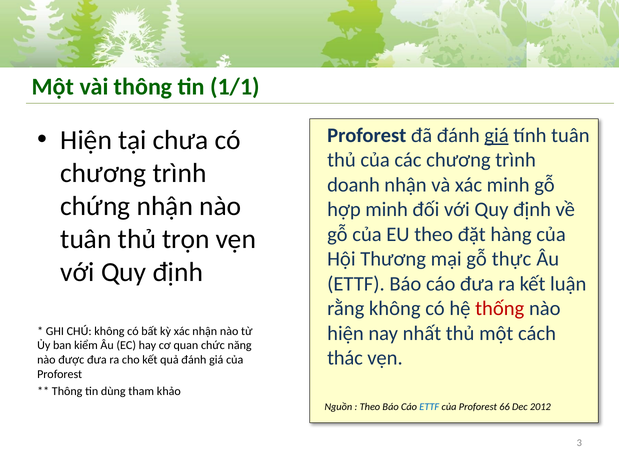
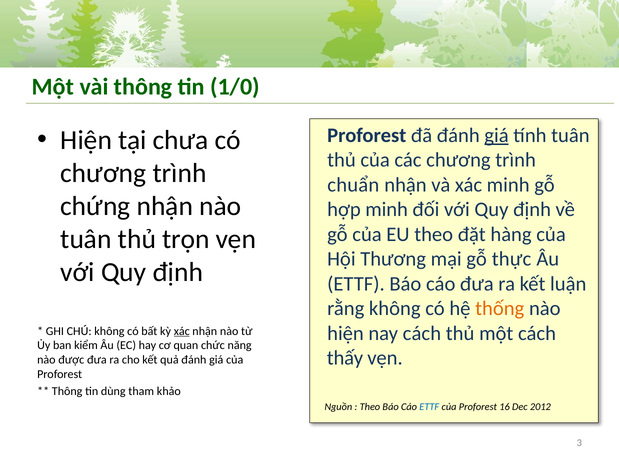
1/1: 1/1 -> 1/0 (235, 87)
doanh: doanh -> chuẩn (353, 185)
thống colour: red -> orange (500, 309)
nay nhất: nhất -> cách (422, 334)
xác underline: none -> present (182, 331)
thác: thác -> thấy (345, 358)
66: 66 -> 16 (505, 407)
